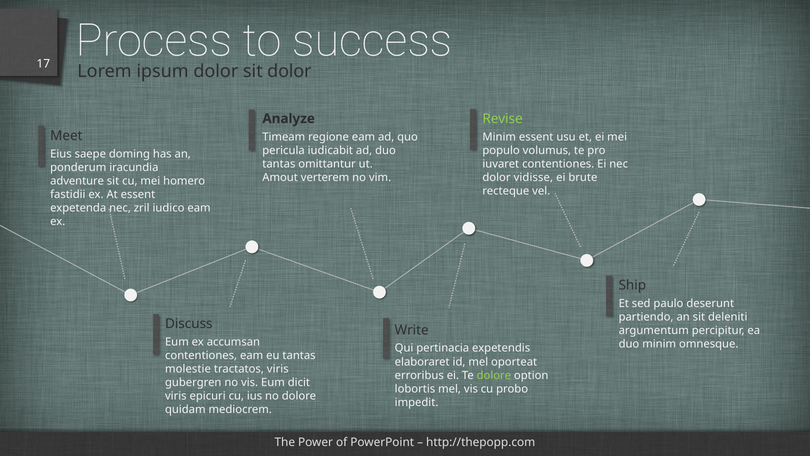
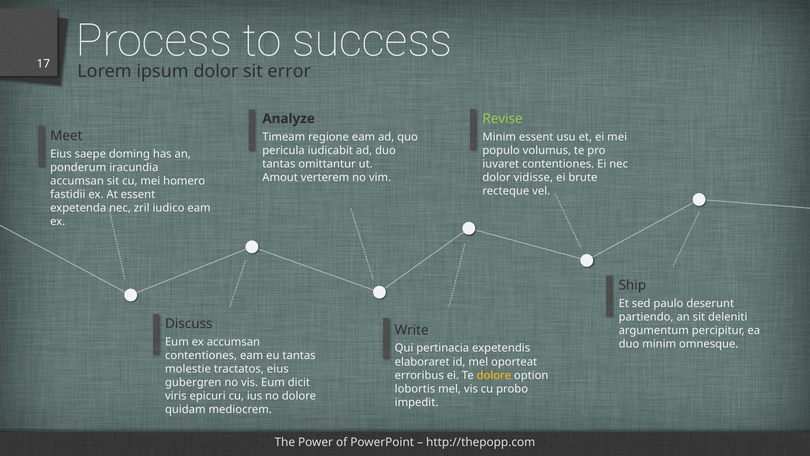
sit dolor: dolor -> error (289, 71)
adventure: adventure -> accumsan (77, 181)
tractatos viris: viris -> eius (278, 369)
dolore colour: light green -> yellow (494, 375)
